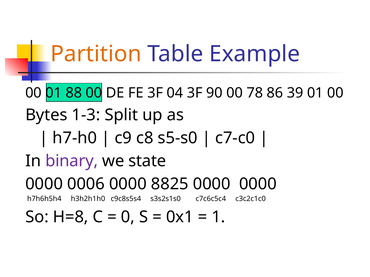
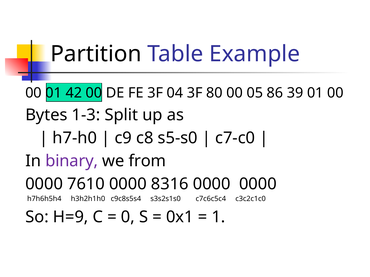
Partition colour: orange -> black (96, 54)
88: 88 -> 42 (74, 93)
90: 90 -> 80 (214, 93)
78: 78 -> 05 (255, 93)
state: state -> from (147, 161)
0006: 0006 -> 7610 (86, 184)
8825: 8825 -> 8316 (170, 184)
H=8: H=8 -> H=9 (71, 217)
